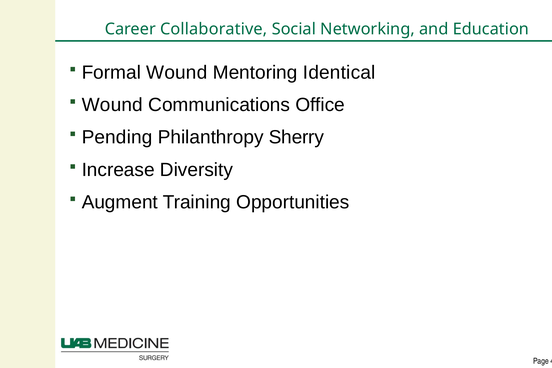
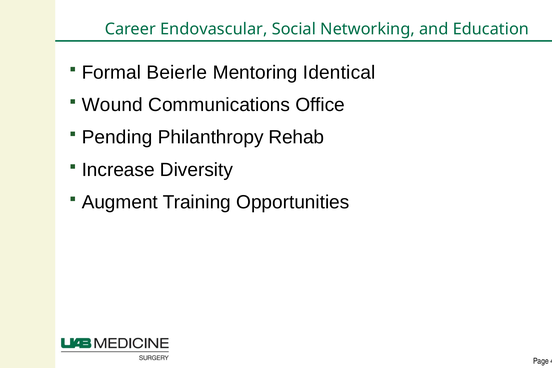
Collaborative: Collaborative -> Endovascular (214, 29)
Formal Wound: Wound -> Beierle (177, 72)
Sherry: Sherry -> Rehab (296, 137)
